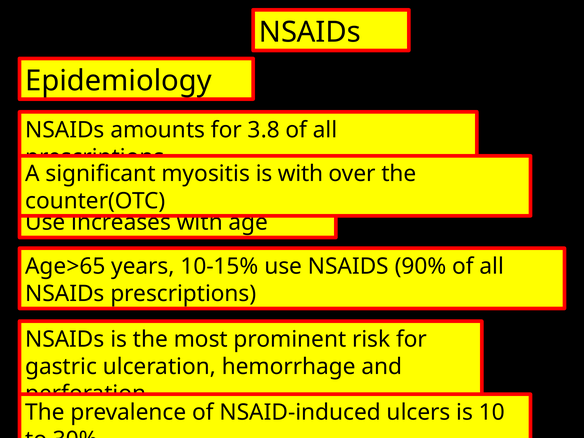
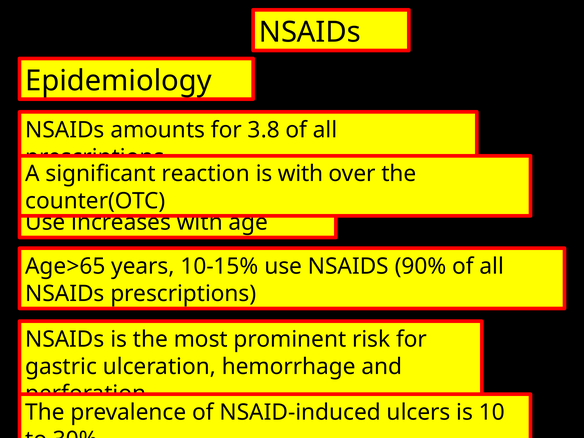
myositis: myositis -> reaction (206, 174)
